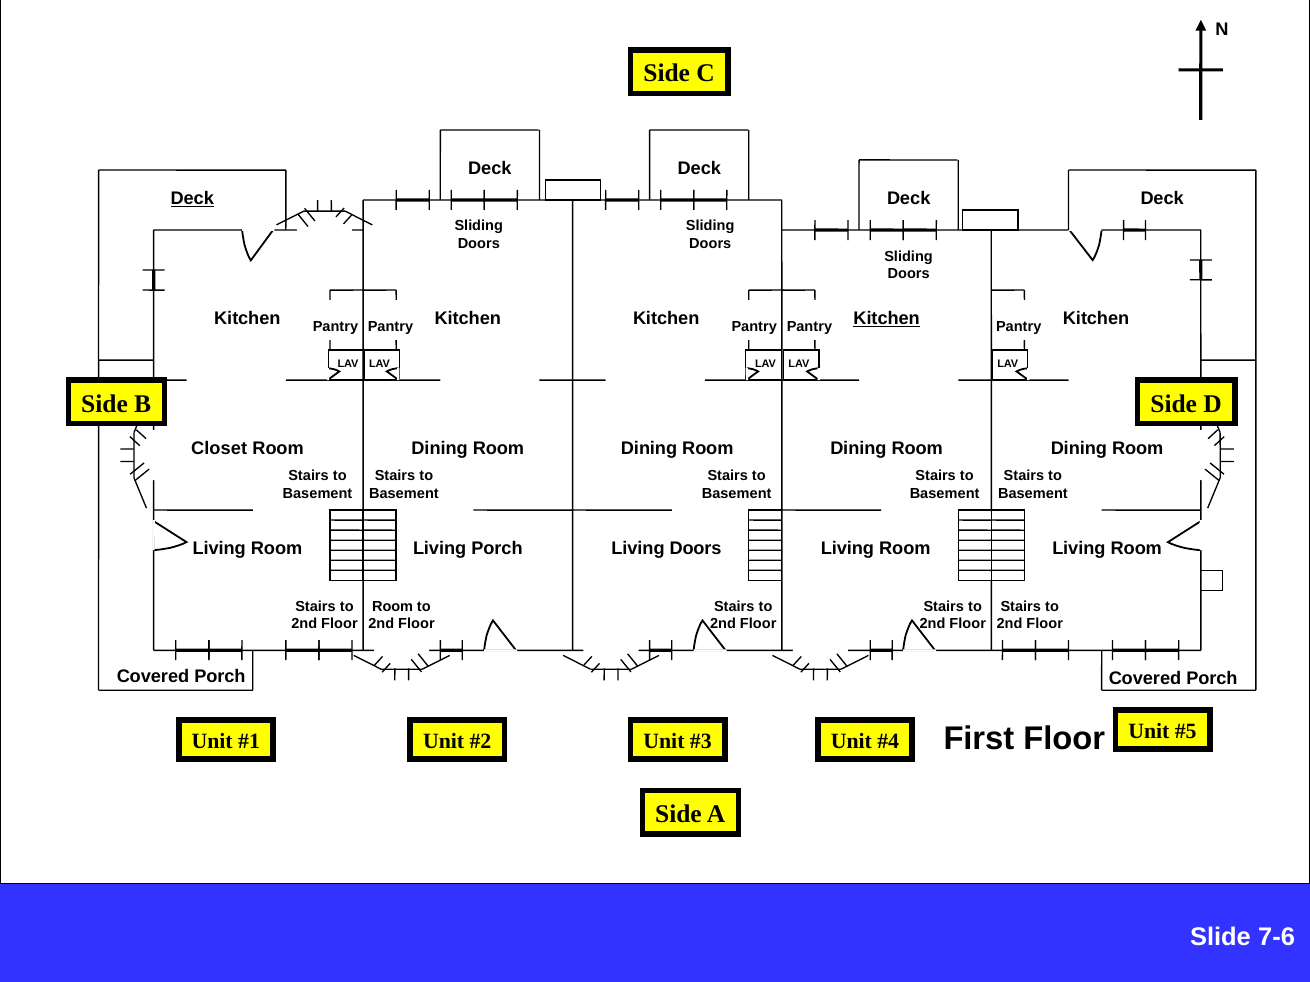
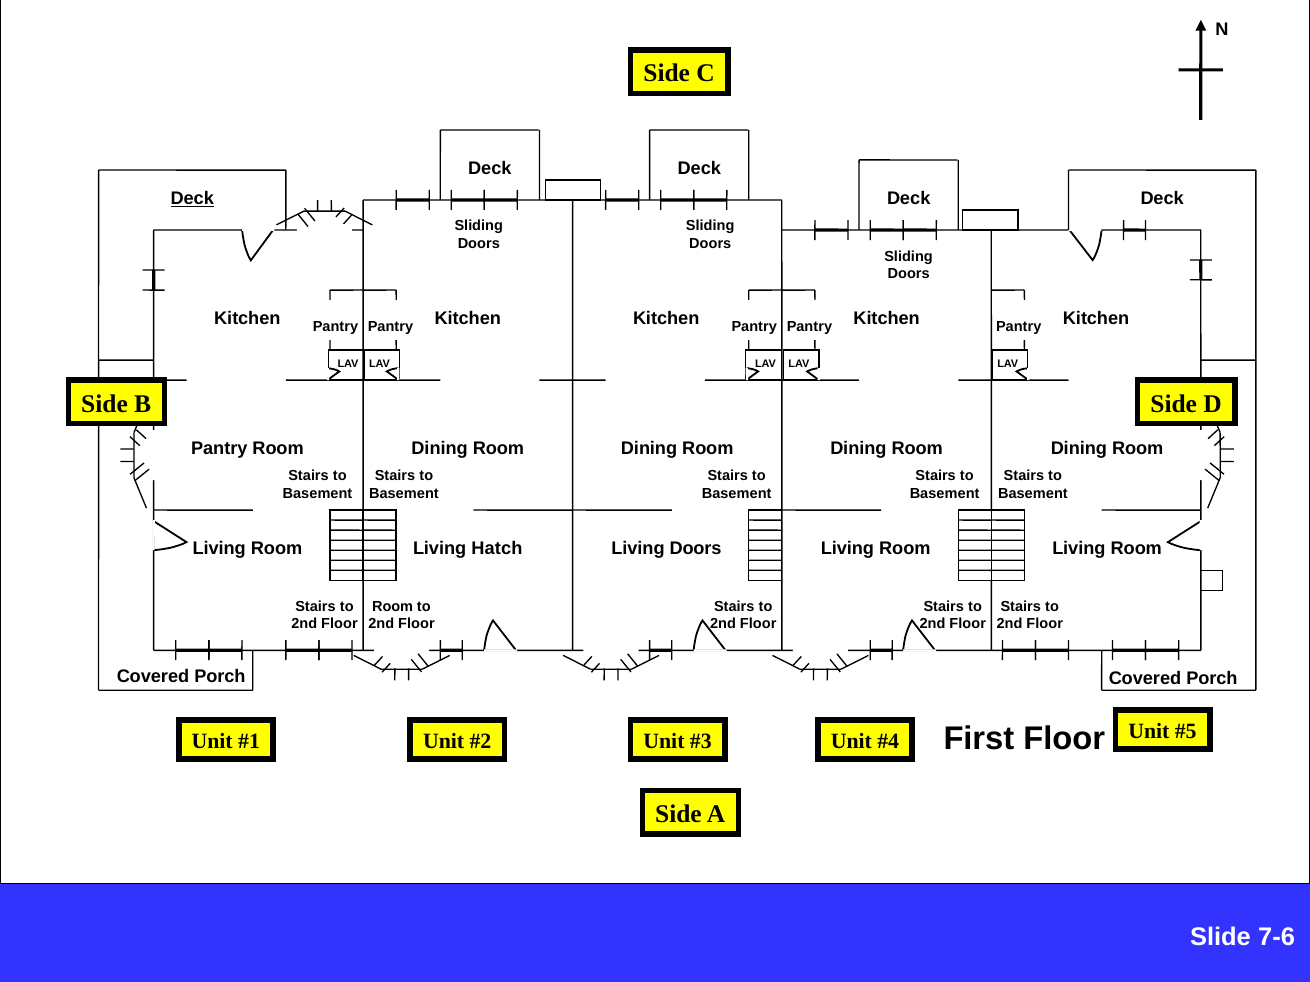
Kitchen underline: present -> none (887, 319)
Closet: Closet -> Pantry (219, 449)
Living Porch: Porch -> Hatch (497, 549)
